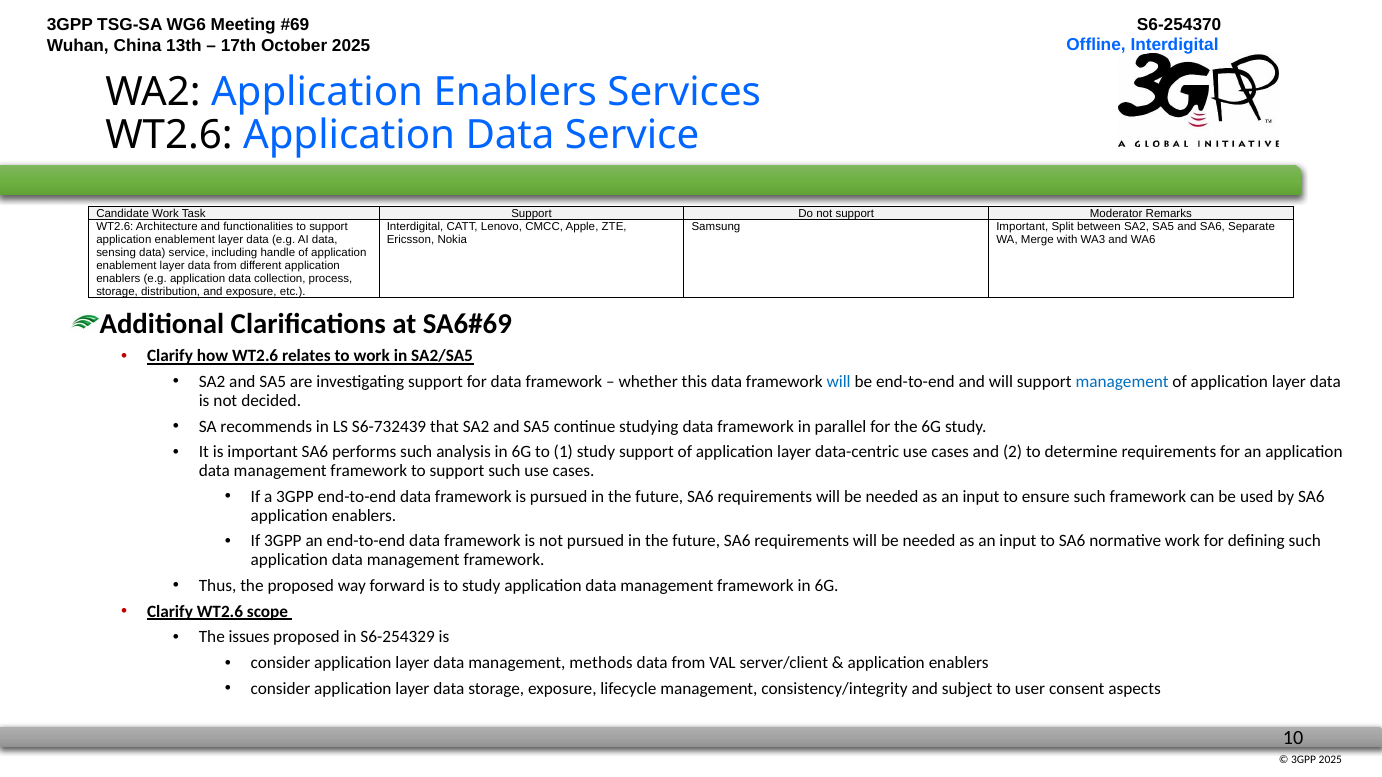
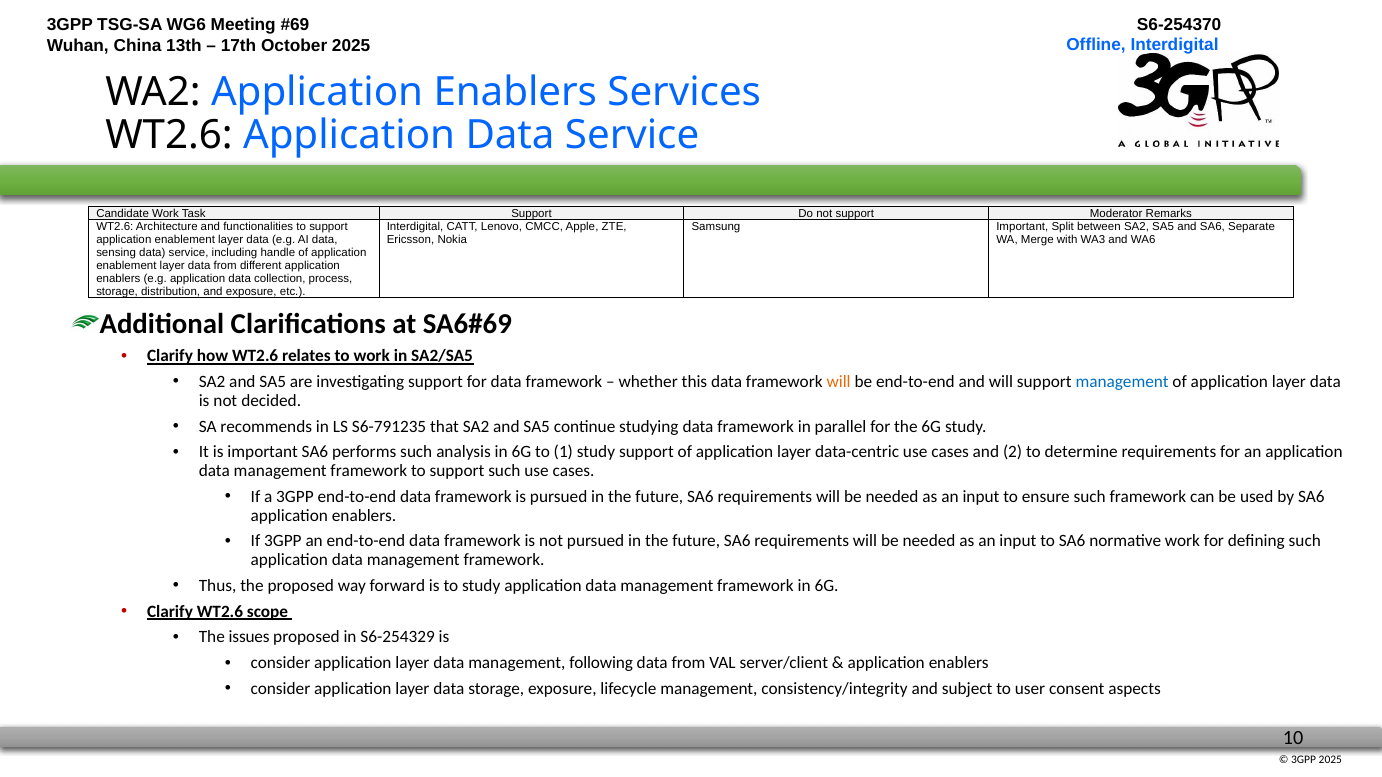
will colour: blue -> orange (839, 382)
S6-732439: S6-732439 -> S6-791235 (389, 427)
methods: methods -> following (601, 663)
